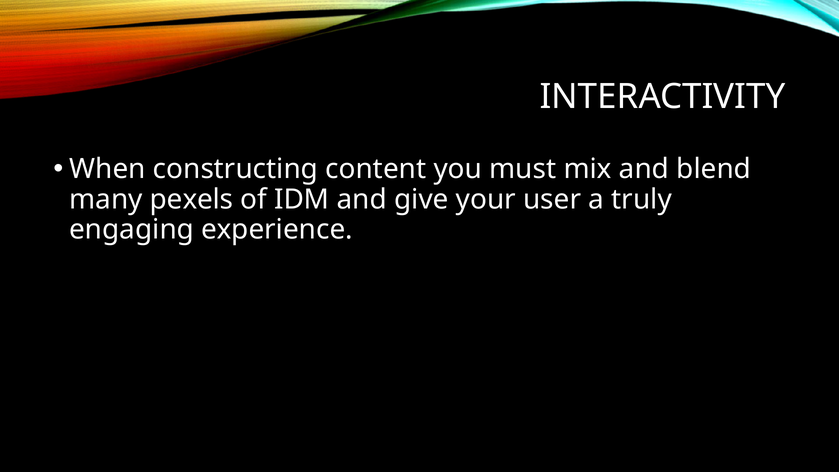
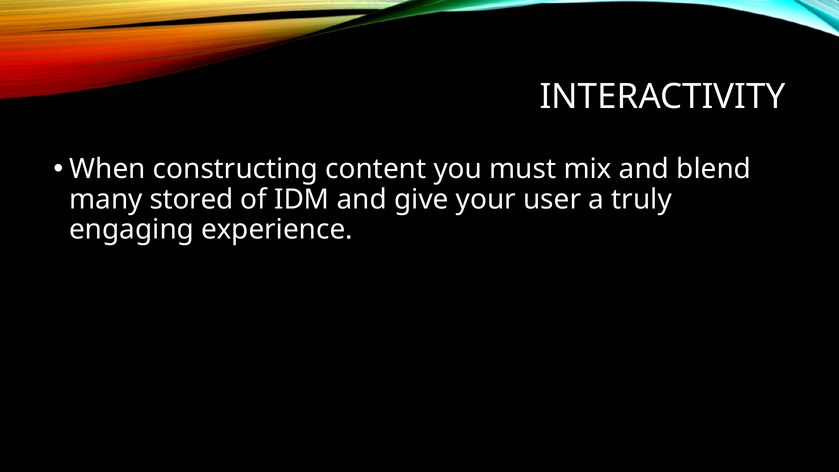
pexels: pexels -> stored (192, 199)
